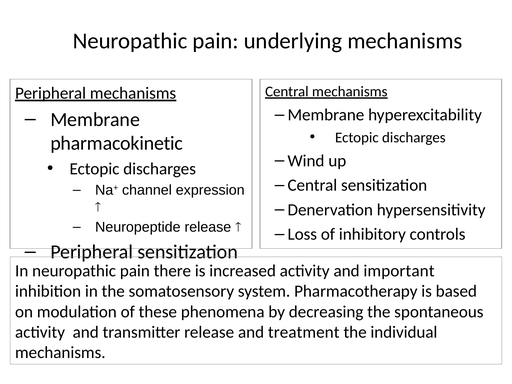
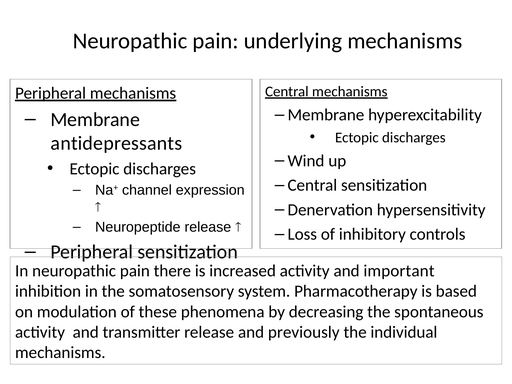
pharmacokinetic: pharmacokinetic -> antidepressants (116, 143)
treatment: treatment -> previously (304, 332)
